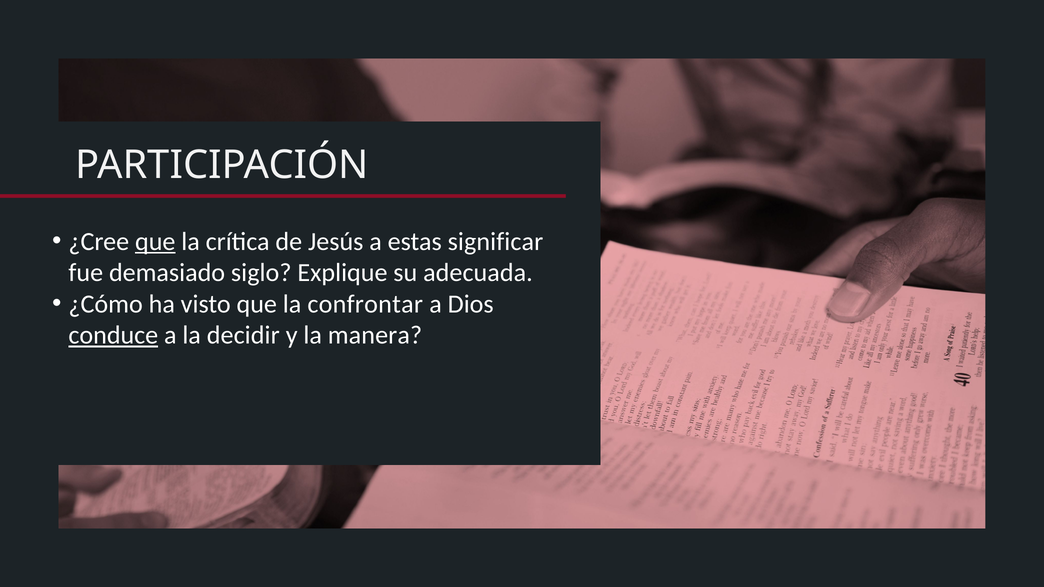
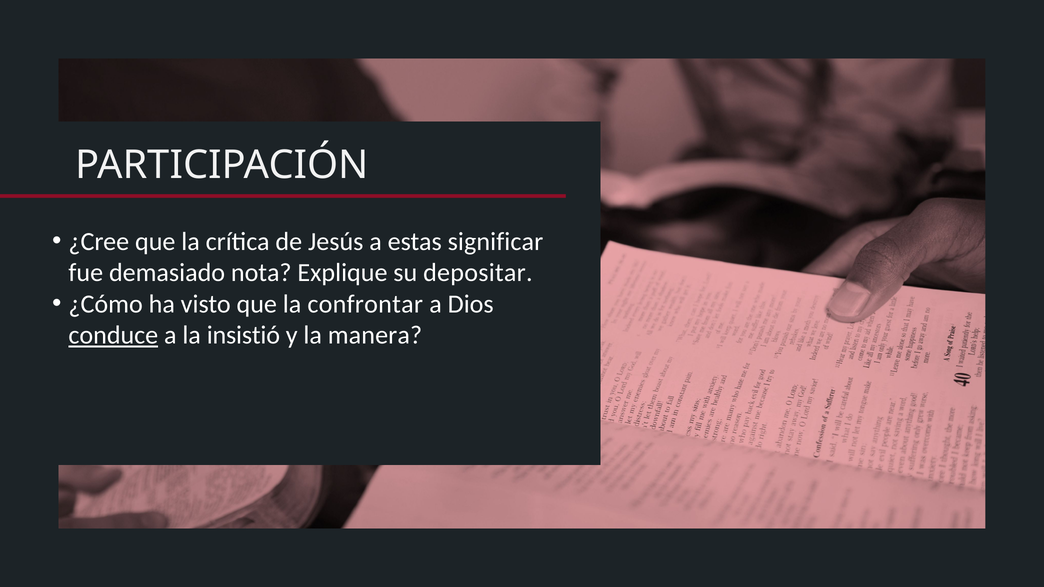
que underline: present -> none (155, 241)
siglo: siglo -> nota (261, 273)
adecuada: adecuada -> depositar (478, 273)
decidir: decidir -> insistió (243, 335)
